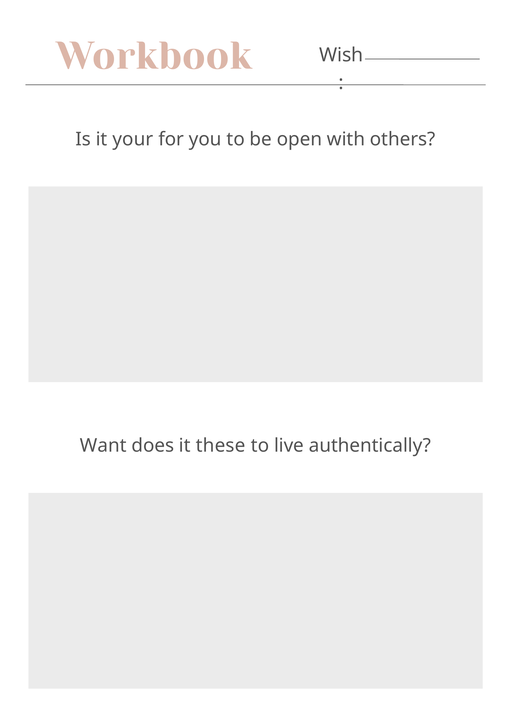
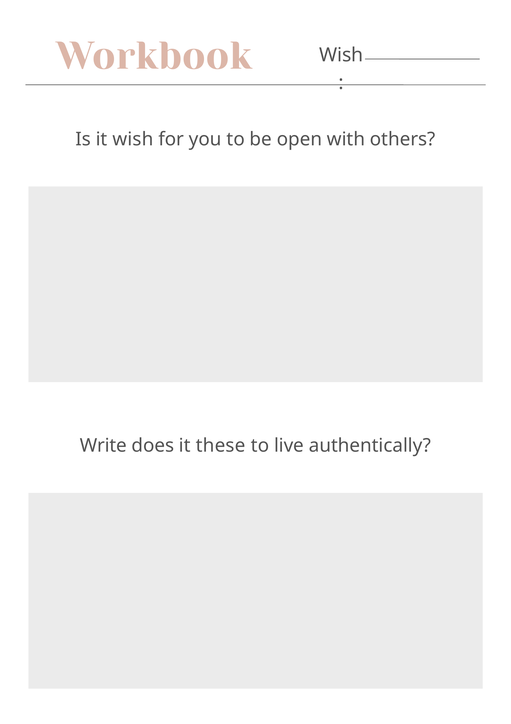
it your: your -> wish (133, 139)
Want: Want -> Write (103, 445)
